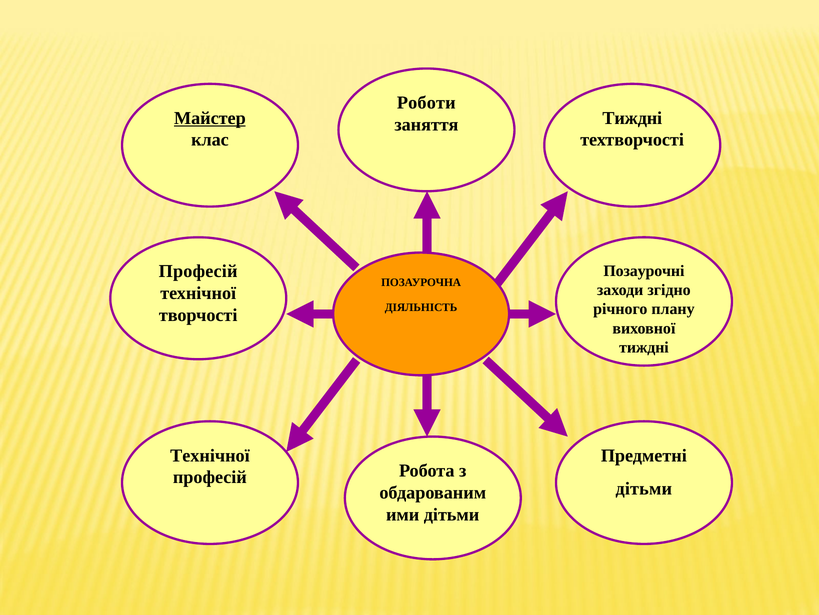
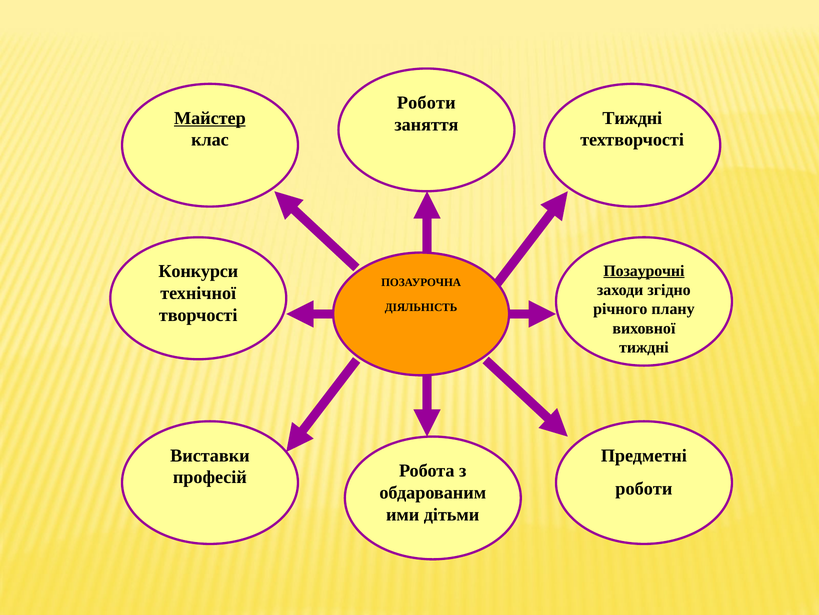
Професій: Професій -> Конкурси (198, 271)
Позаурочні underline: none -> present (644, 271)
Технічної: Технічної -> Виставки (210, 455)
дітьми: дітьми -> роботи (644, 488)
